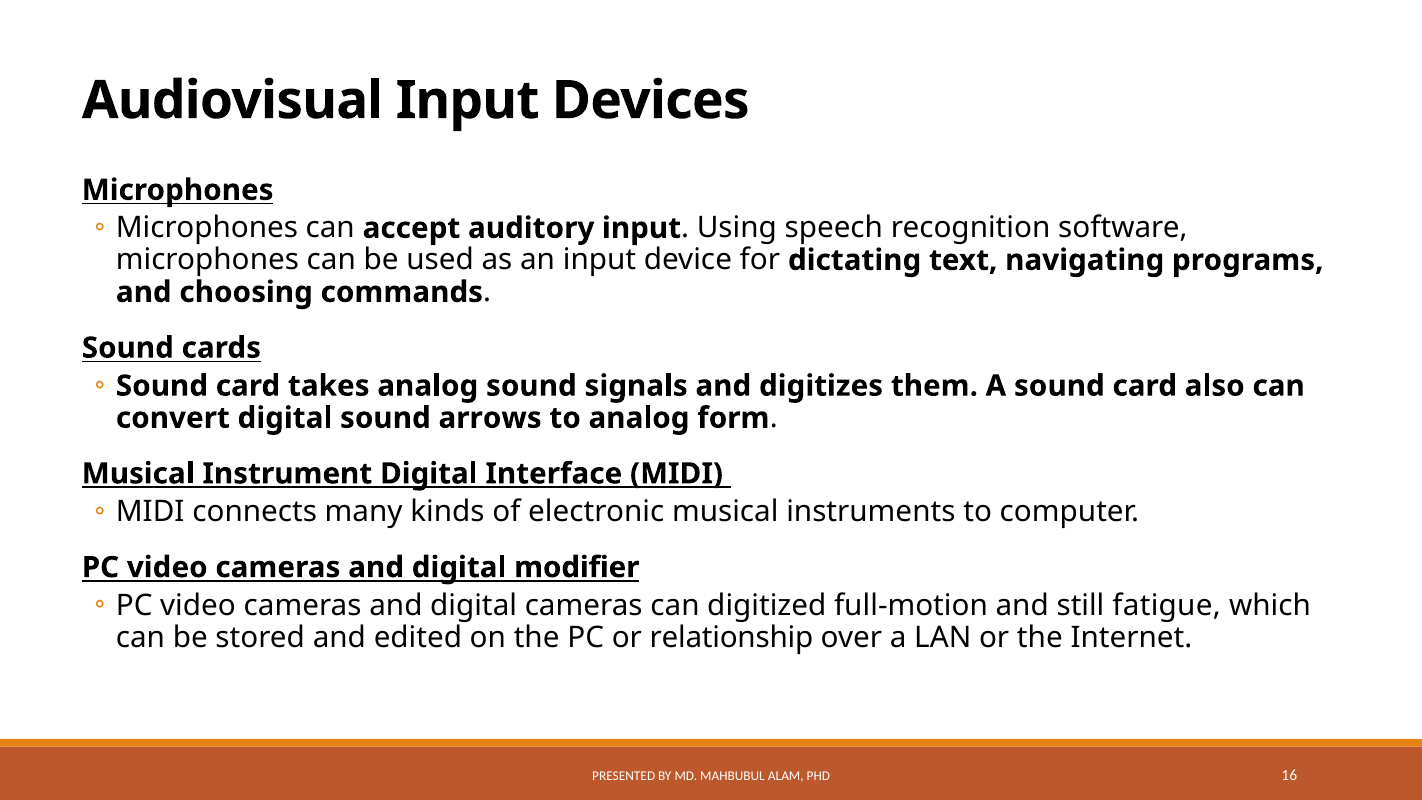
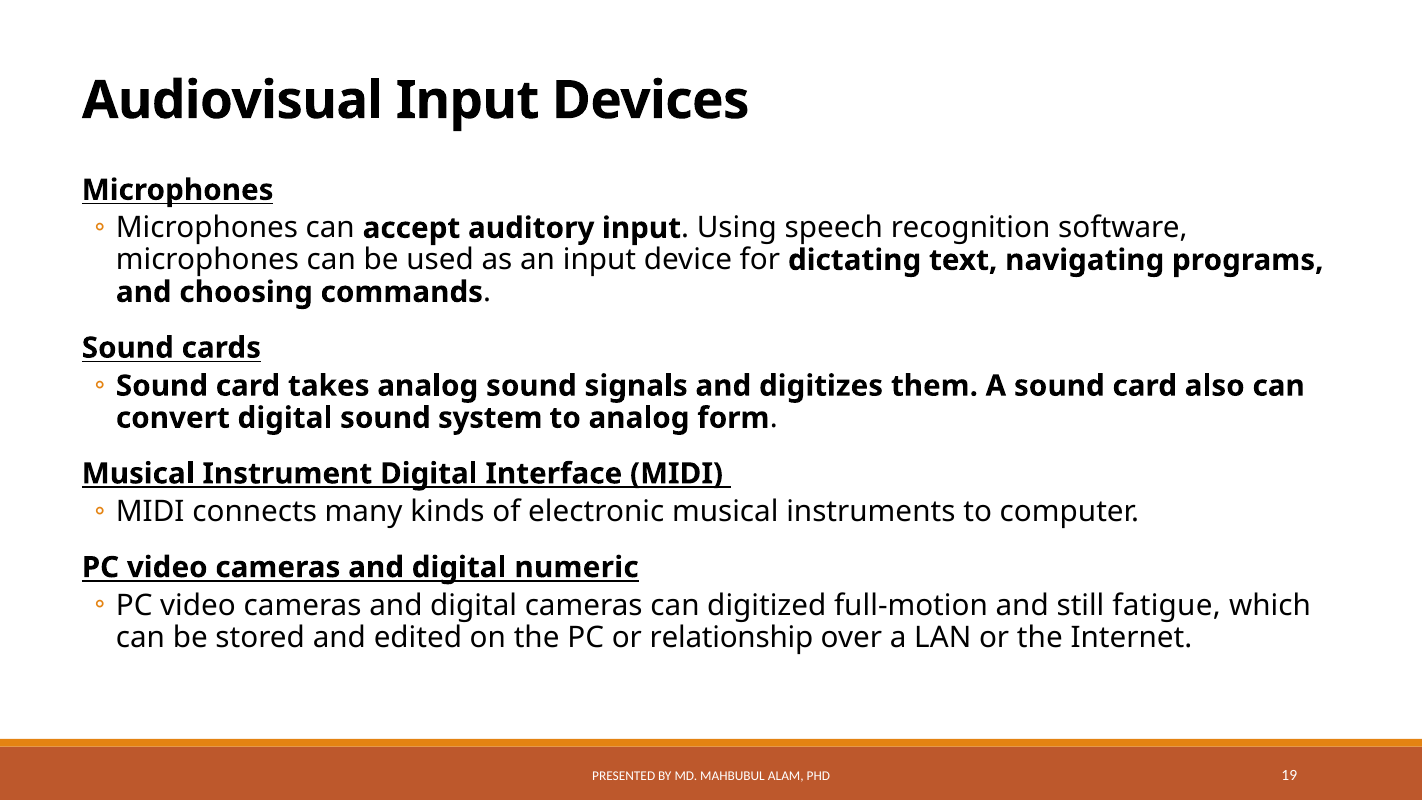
arrows: arrows -> system (490, 418)
modifier: modifier -> numeric (577, 567)
16: 16 -> 19 (1289, 776)
